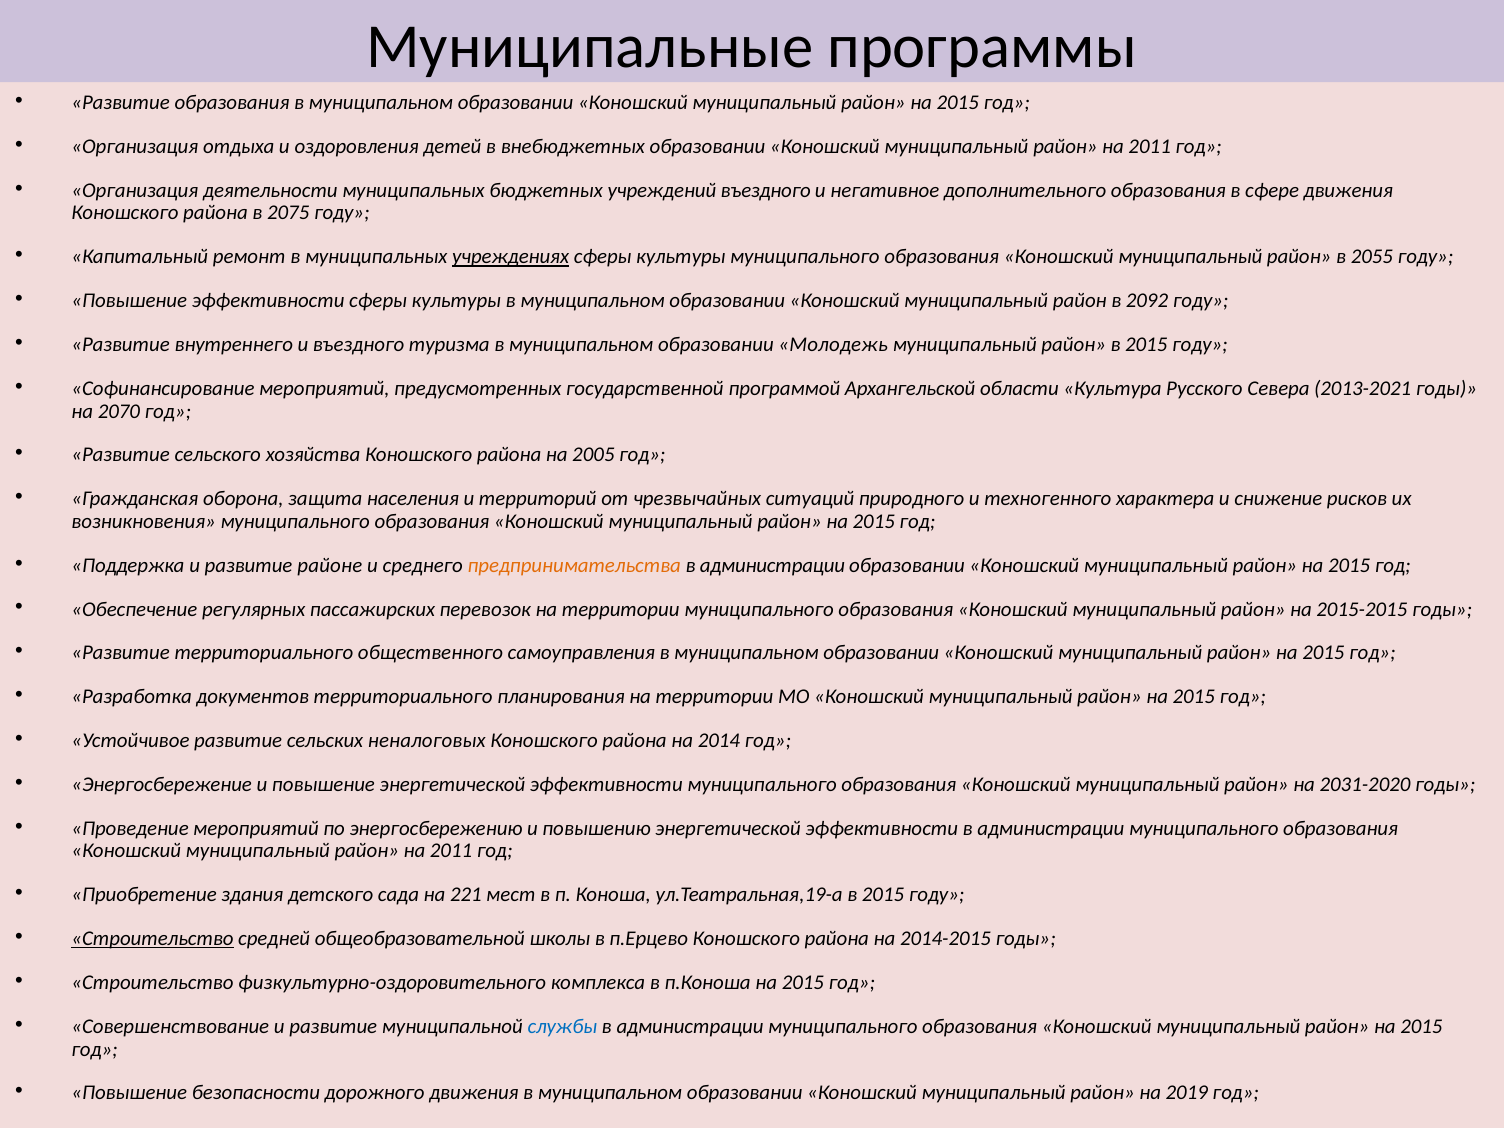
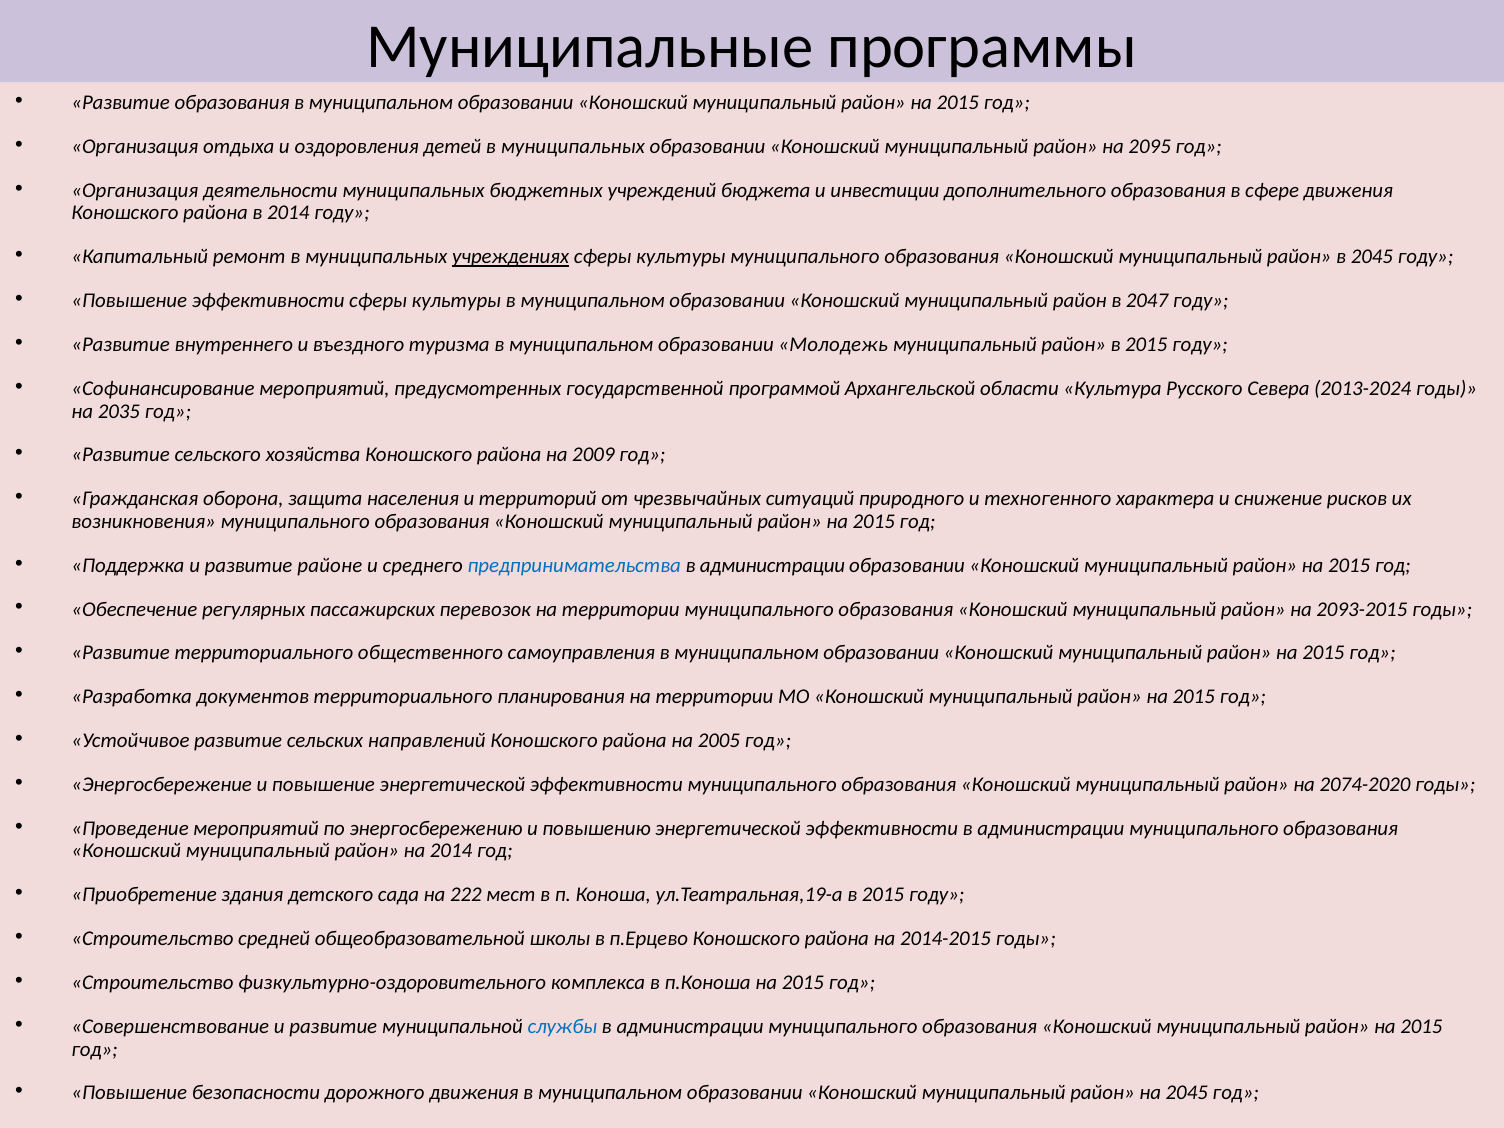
детей в внебюджетных: внебюджетных -> муниципальных (573, 146)
2011: 2011 -> 2095 (1150, 146)
учреждений въездного: въездного -> бюджета (766, 190)
негативное: негативное -> инвестиции (885, 190)
в 2075: 2075 -> 2014 (288, 213)
в 2055: 2055 -> 2045 (1372, 257)
2092: 2092 -> 2047 (1147, 301)
2013-2021: 2013-2021 -> 2013-2024 (1363, 388)
2070: 2070 -> 2035 (119, 411)
2005: 2005 -> 2009 (593, 455)
предпринимательства colour: orange -> blue (574, 565)
2015-2015: 2015-2015 -> 2093-2015 (1362, 609)
неналоговых: неналоговых -> направлений (427, 741)
2014: 2014 -> 2005 (719, 741)
2031-2020: 2031-2020 -> 2074-2020 (1365, 784)
2011: 2011 -> 2014 (451, 851)
221: 221 -> 222 (466, 895)
Строительство underline: present -> none (153, 939)
на 2019: 2019 -> 2045 (1187, 1093)
